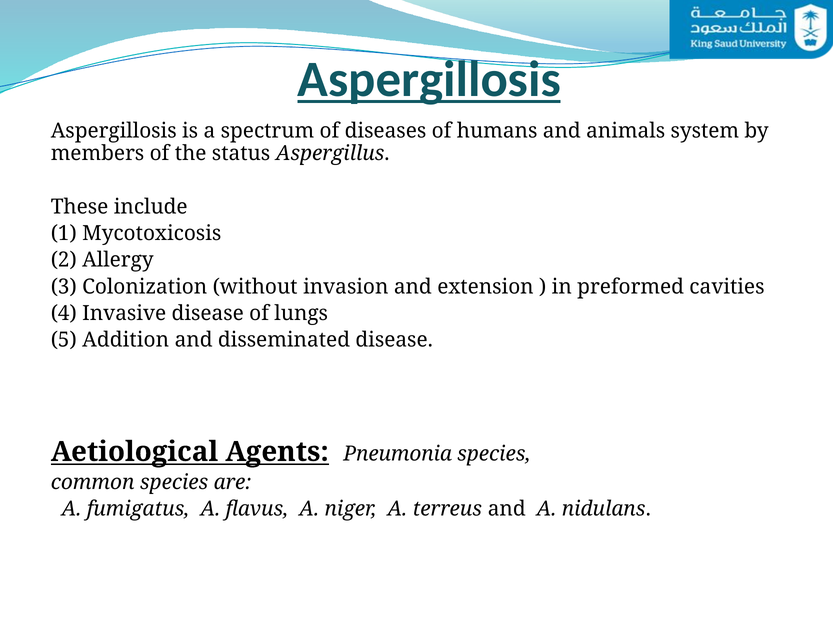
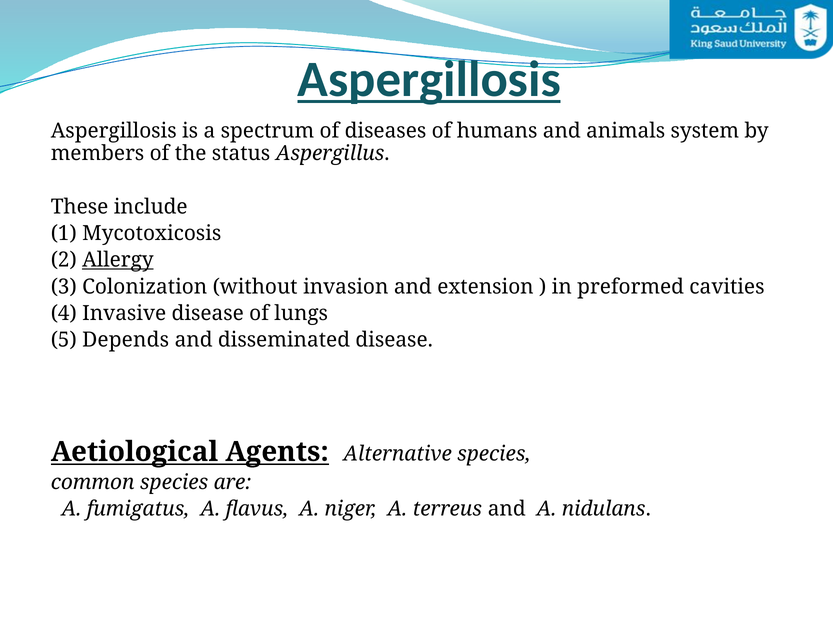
Allergy underline: none -> present (118, 260)
Addition: Addition -> Depends (126, 340)
Pneumonia: Pneumonia -> Alternative (398, 454)
